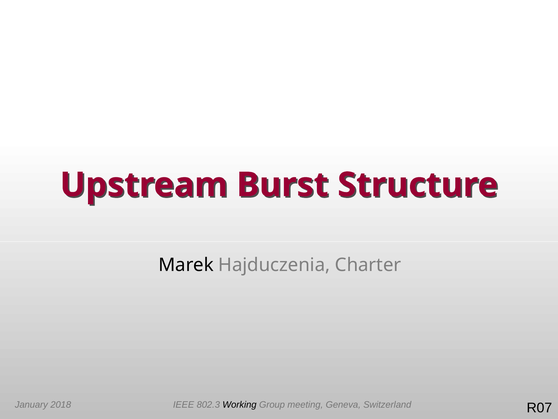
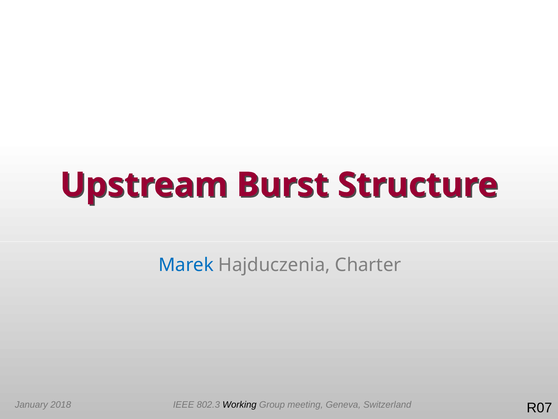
Marek colour: black -> blue (186, 265)
